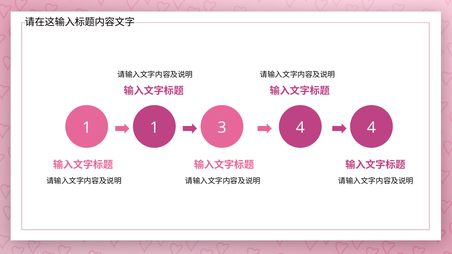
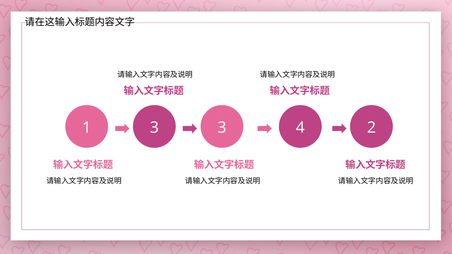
1 1: 1 -> 3 (154, 128)
4 4: 4 -> 2 (371, 128)
